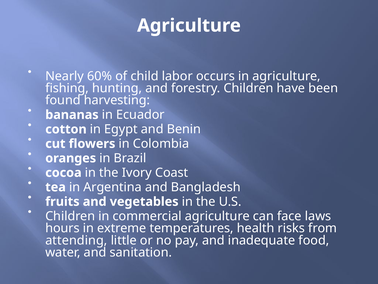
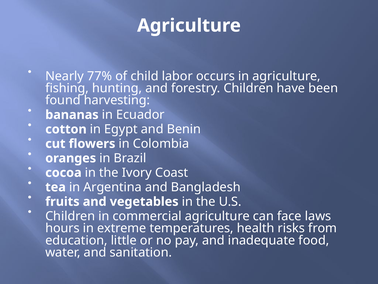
60%: 60% -> 77% (100, 76)
attending: attending -> education (76, 240)
